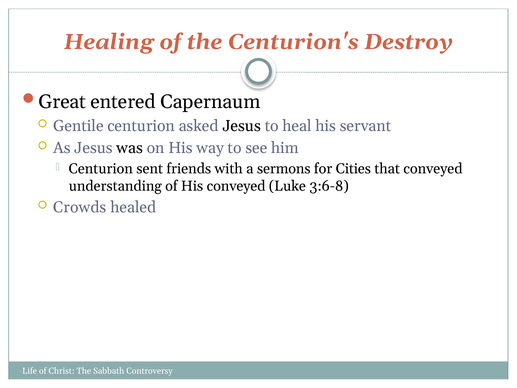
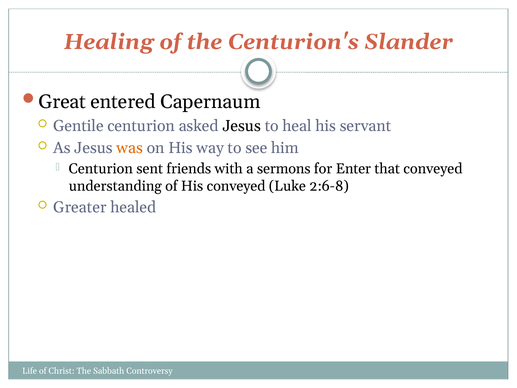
Destroy: Destroy -> Slander (409, 42)
was colour: black -> orange (130, 148)
Cities: Cities -> Enter (353, 169)
3:6-8: 3:6-8 -> 2:6-8 (329, 186)
Crowds: Crowds -> Greater (80, 207)
